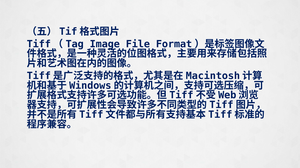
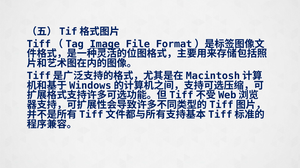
Image underline: none -> present (105, 44)
